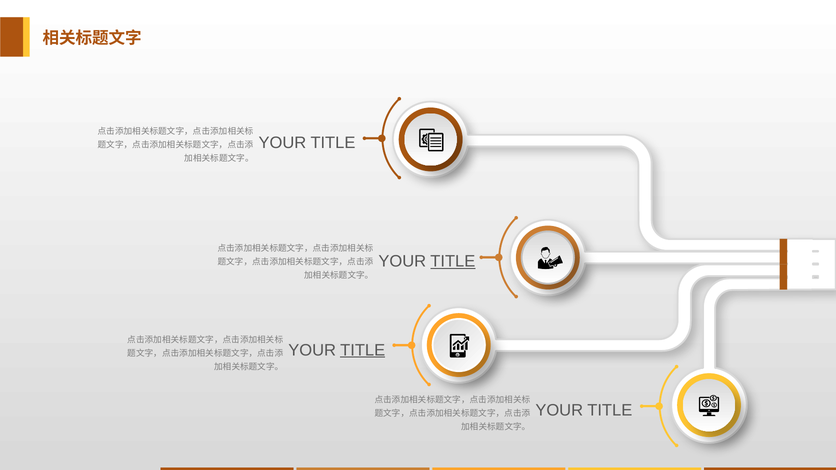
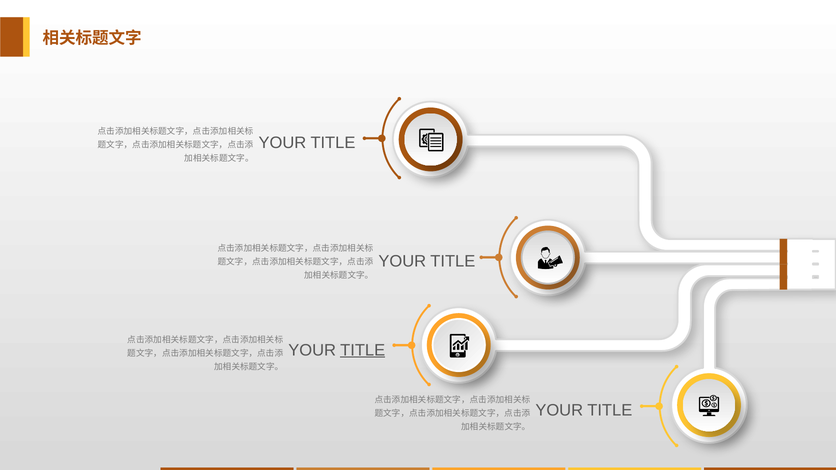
TITLE underline: present -> none (453, 262)
